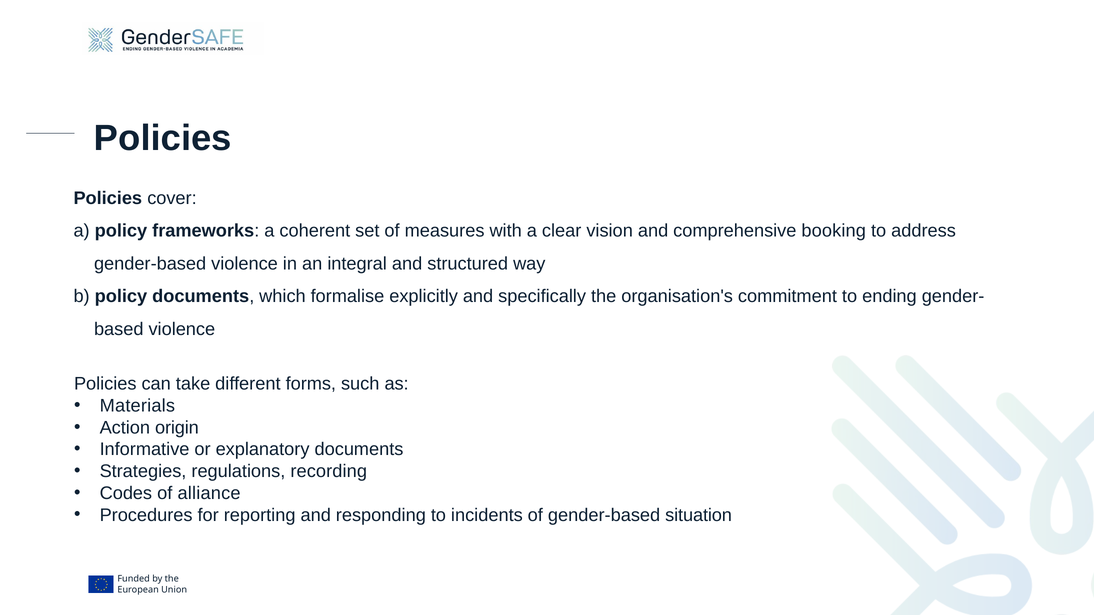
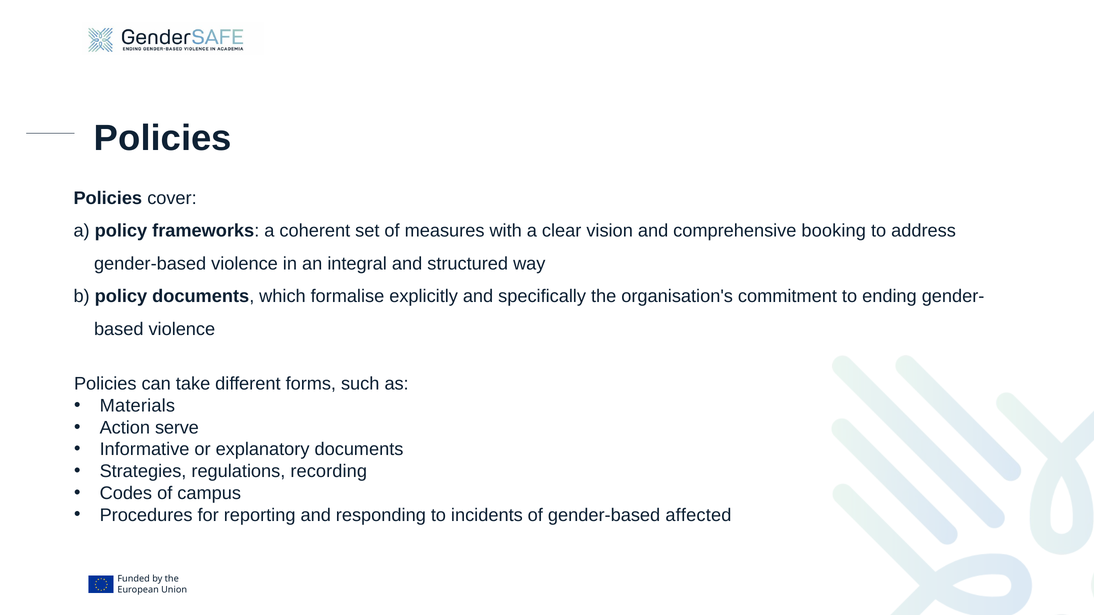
origin: origin -> serve (177, 428)
alliance: alliance -> campus (209, 493)
situation: situation -> affected (698, 515)
